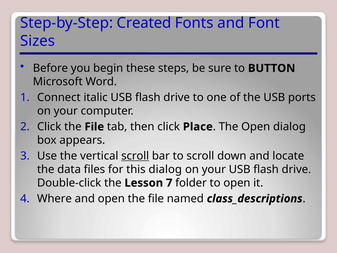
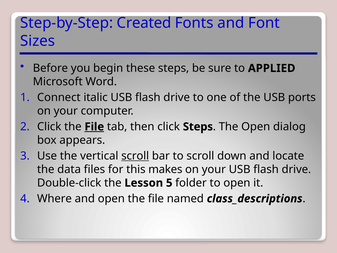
BUTTON: BUTTON -> APPLIED (272, 68)
File underline: none -> present (94, 127)
click Place: Place -> Steps (198, 127)
this dialog: dialog -> makes (165, 169)
7: 7 -> 5 (169, 183)
